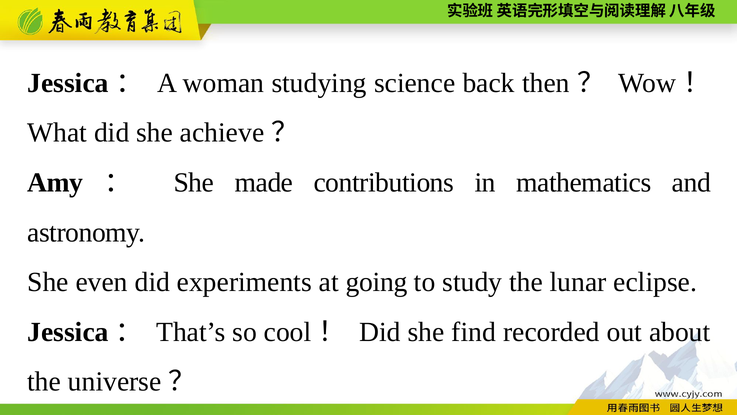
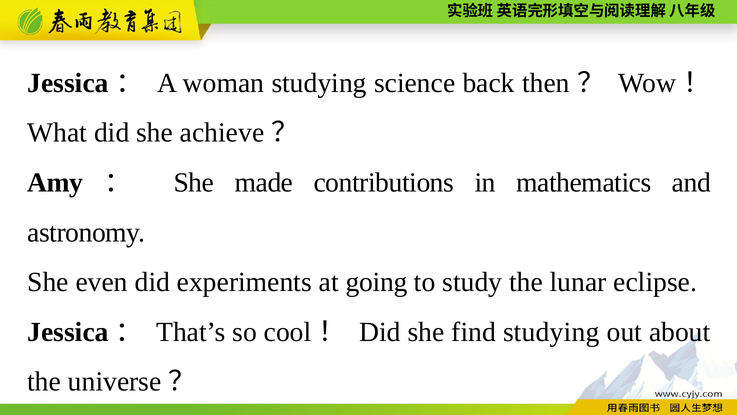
find recorded: recorded -> studying (551, 332)
